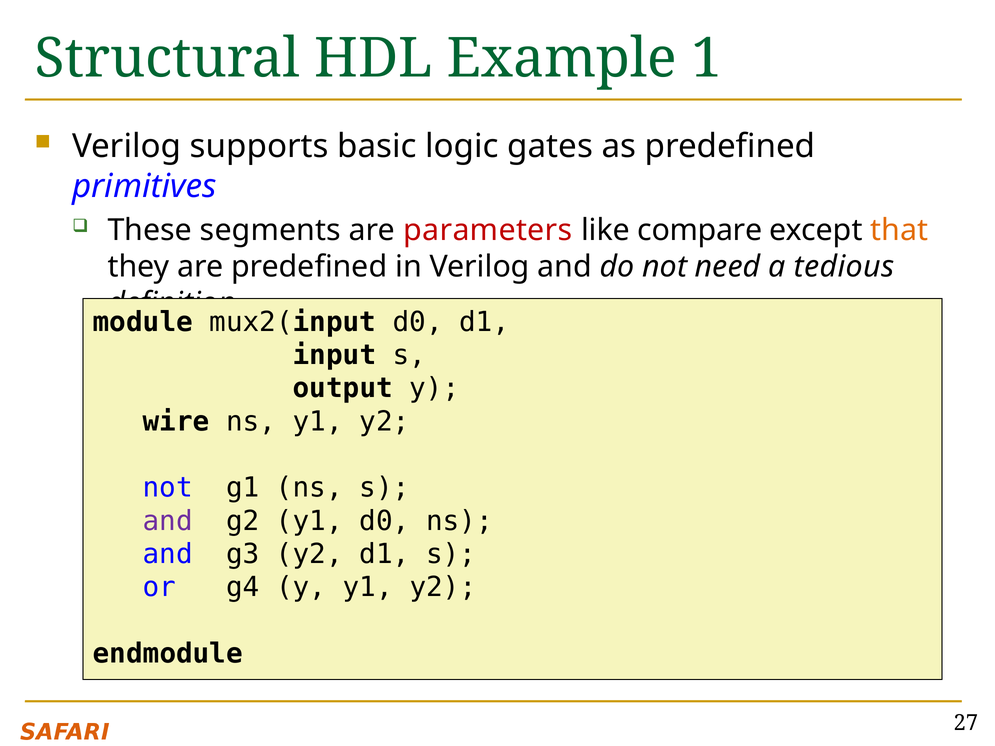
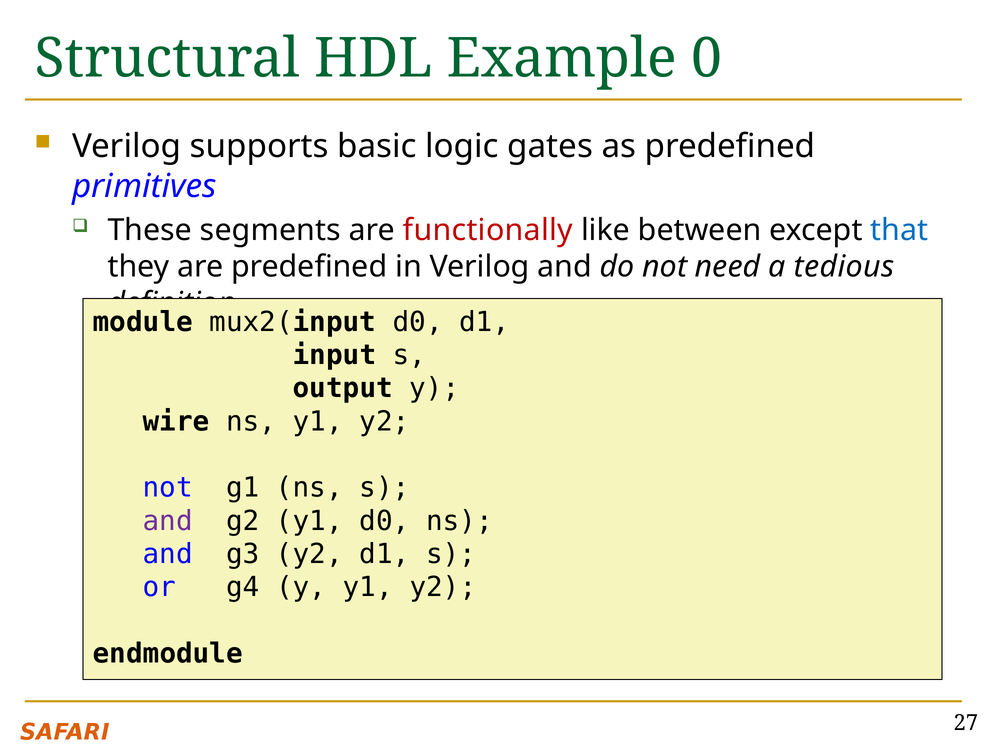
1: 1 -> 0 (707, 59)
parameters: parameters -> functionally (488, 230)
compare: compare -> between (700, 230)
that colour: orange -> blue (899, 230)
